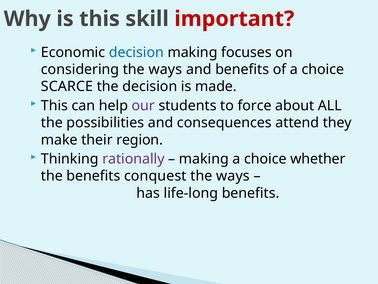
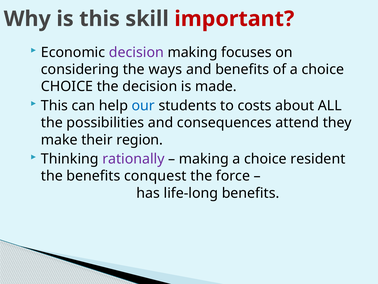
decision colour: blue -> purple (136, 52)
SCARCE: SCARCE -> CHOICE (67, 86)
our colour: purple -> blue (143, 106)
force: force -> costs (255, 106)
whether: whether -> resident (318, 159)
ways: ways -> force (233, 176)
